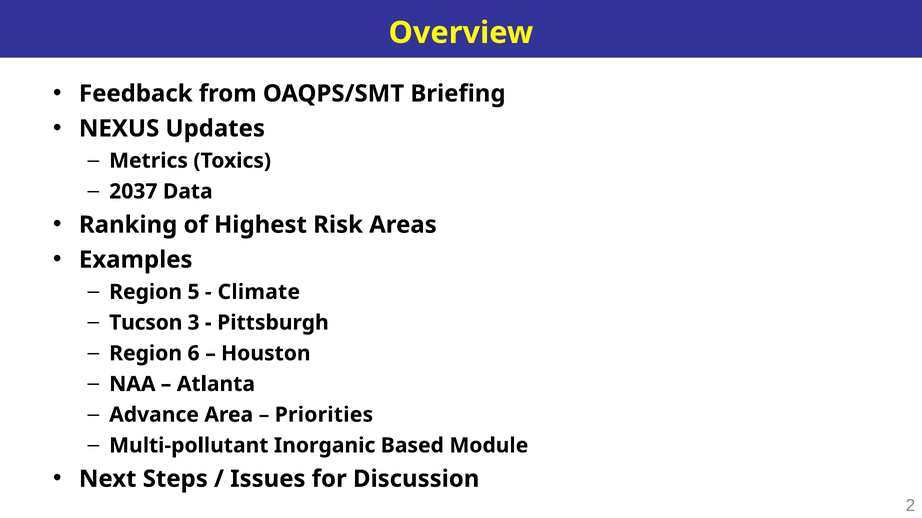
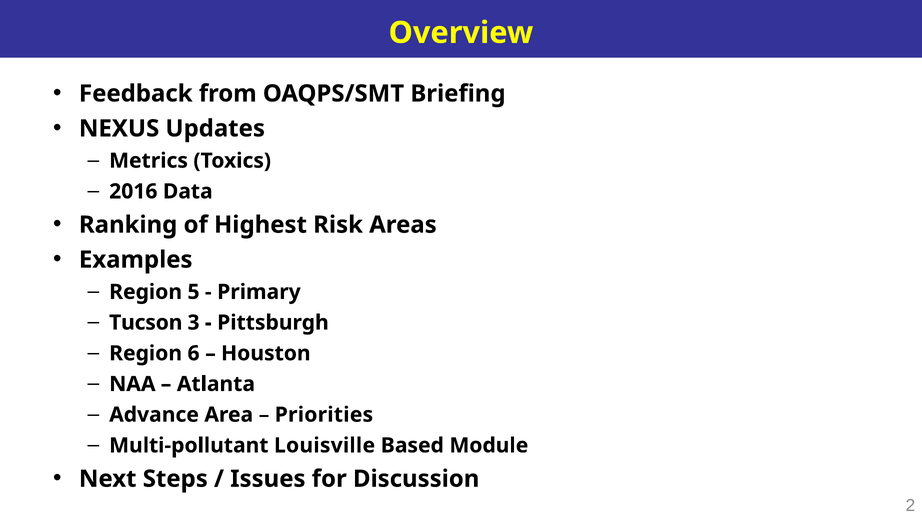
2037: 2037 -> 2016 (133, 192)
Climate: Climate -> Primary (259, 292)
Inorganic: Inorganic -> Louisville (325, 446)
